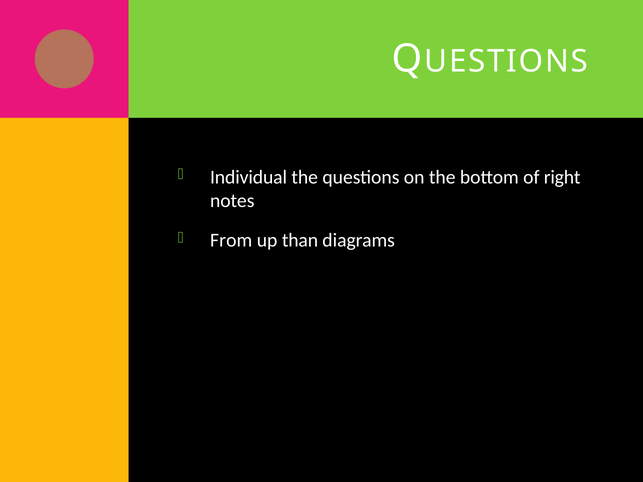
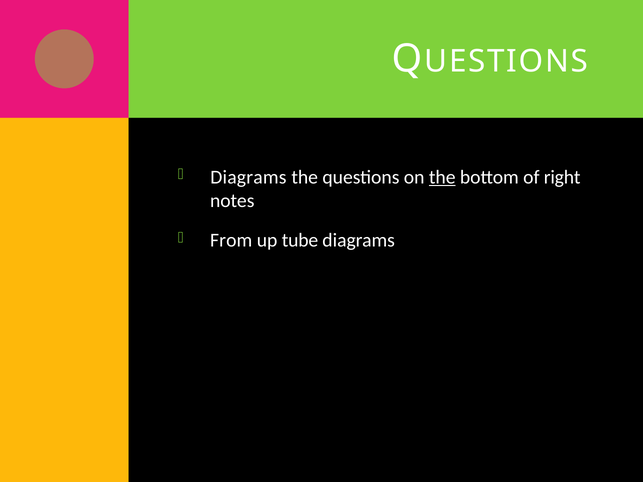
Individual: Individual -> Diagrams (248, 177)
the underline: none -> present (442, 177)
than: than -> tube (300, 240)
